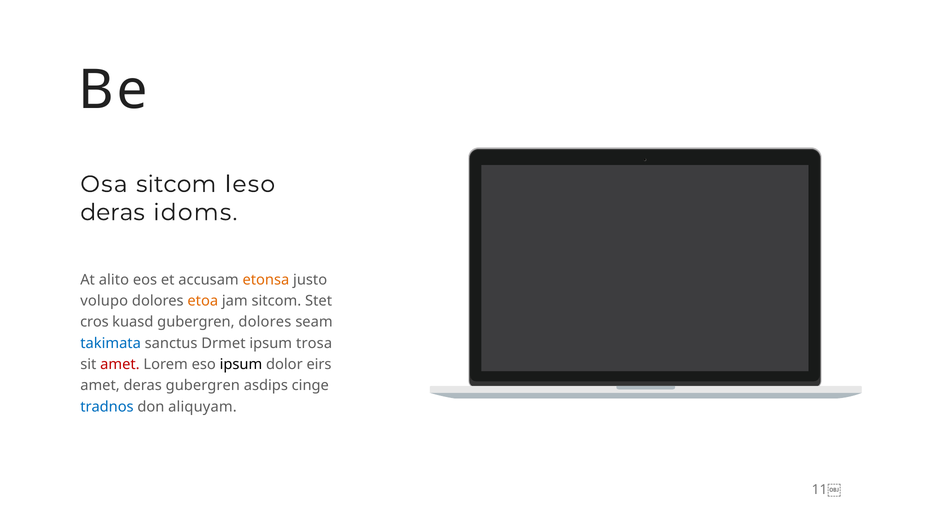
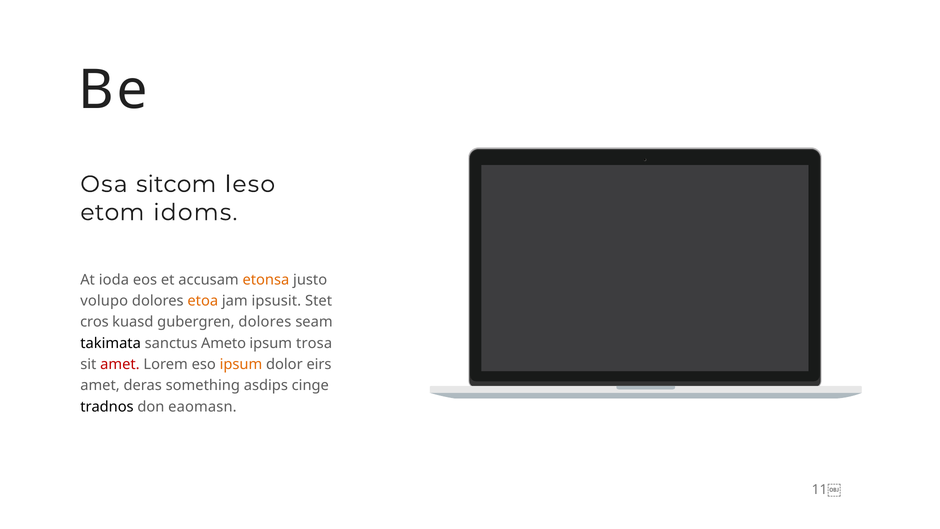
deras: deras -> etom (112, 212)
alito: alito -> ioda (114, 280)
jam sitcom: sitcom -> ipsusit (276, 301)
takimata colour: blue -> black (111, 343)
Drmet: Drmet -> Ameto (224, 343)
ipsum colour: black -> orange (241, 364)
deras gubergren: gubergren -> something (203, 385)
tradnos colour: blue -> black (107, 407)
aliquyam: aliquyam -> eaomasn (202, 407)
